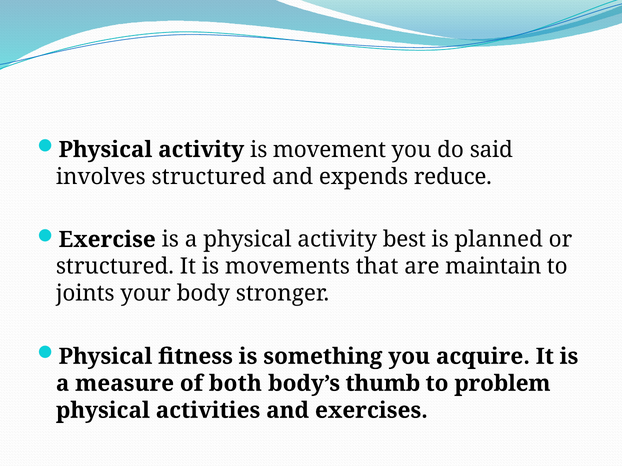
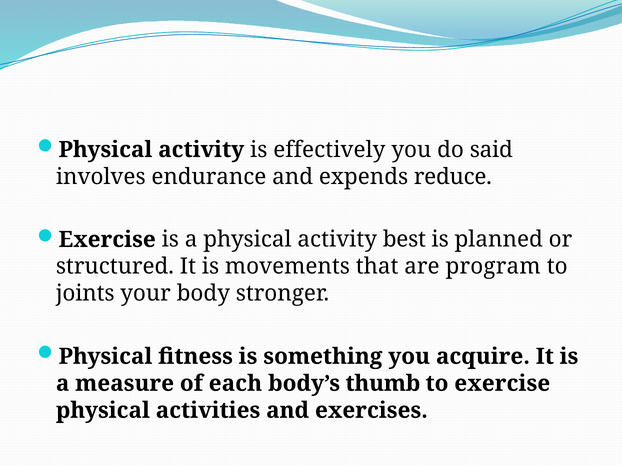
movement: movement -> effectively (329, 150)
involves structured: structured -> endurance (209, 177)
maintain: maintain -> program (493, 267)
both: both -> each (235, 384)
to problem: problem -> exercise (502, 384)
